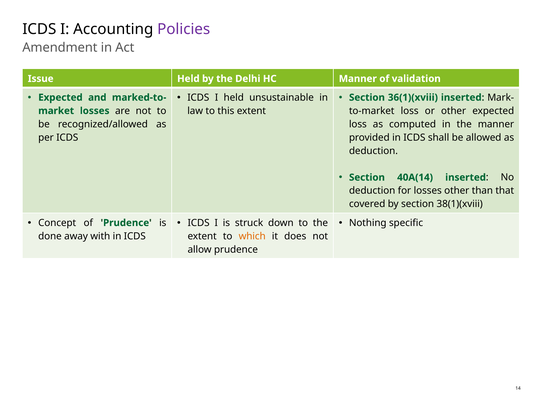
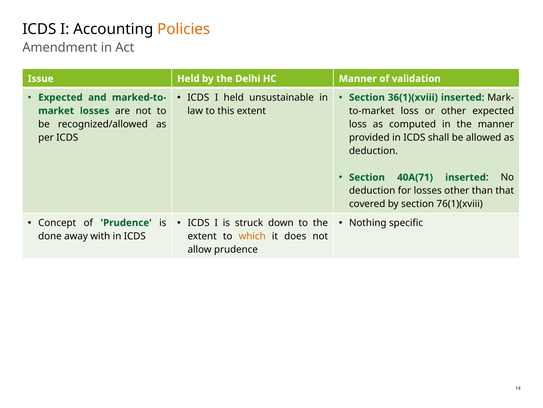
Policies colour: purple -> orange (184, 29)
40A(14: 40A(14 -> 40A(71 (415, 177)
38(1)(xviii: 38(1)(xviii -> 76(1)(xviii (460, 204)
